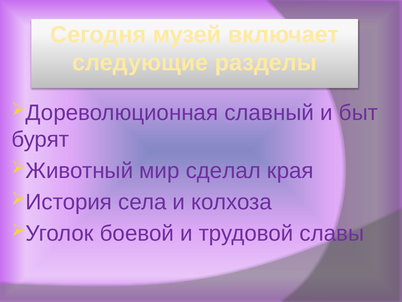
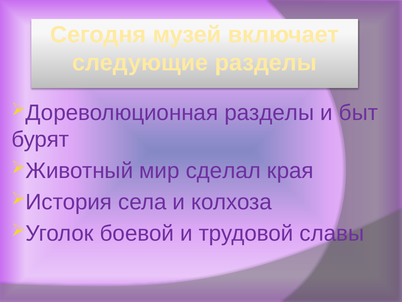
славный: славный -> разделы (269, 113)
